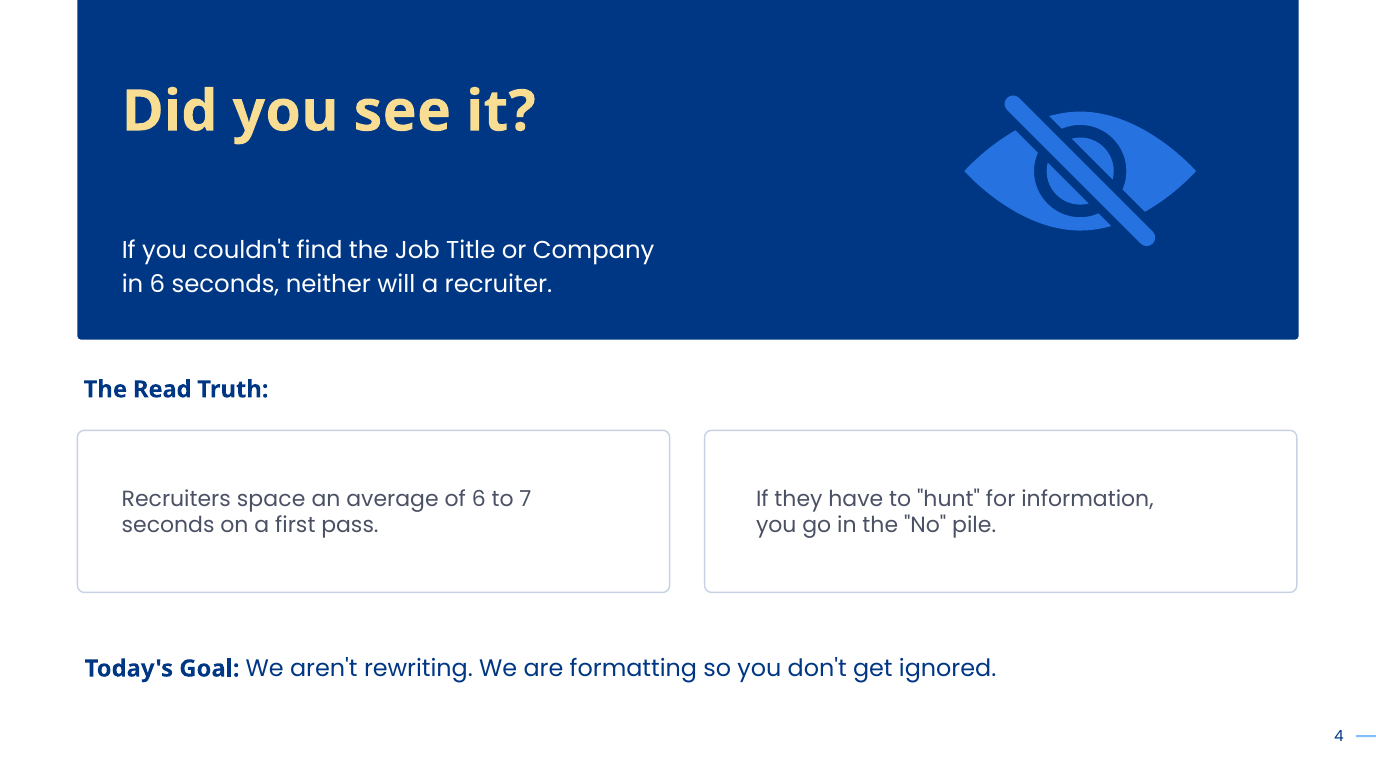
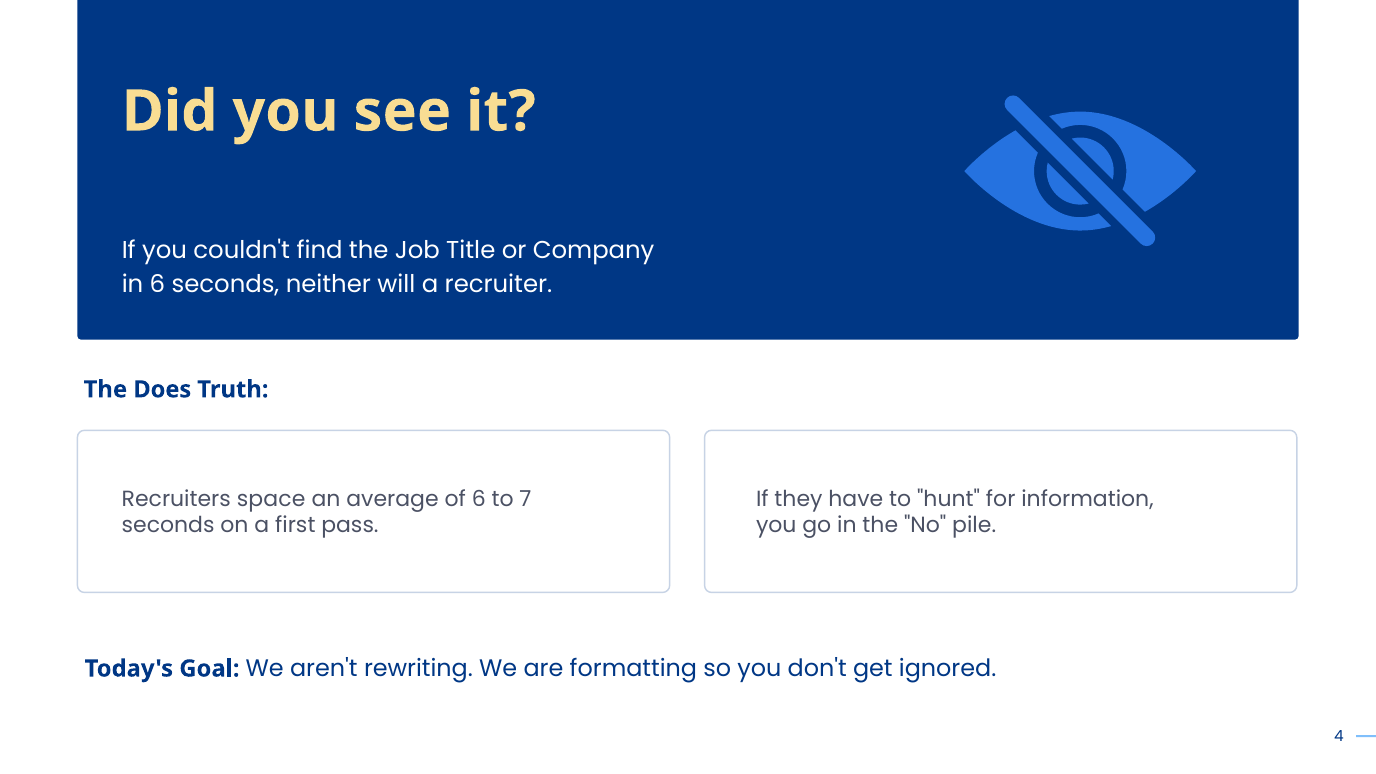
Read: Read -> Does (162, 390)
